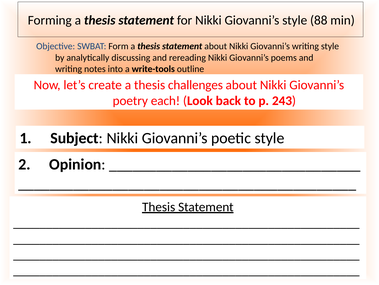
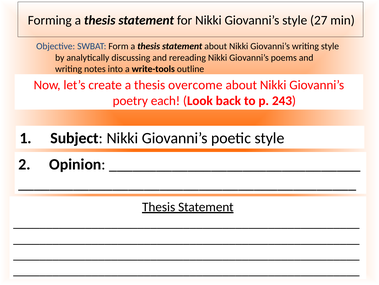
88: 88 -> 27 (319, 20)
challenges: challenges -> overcome (195, 85)
